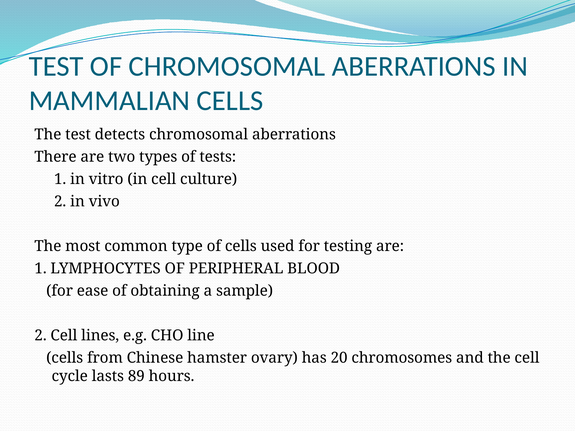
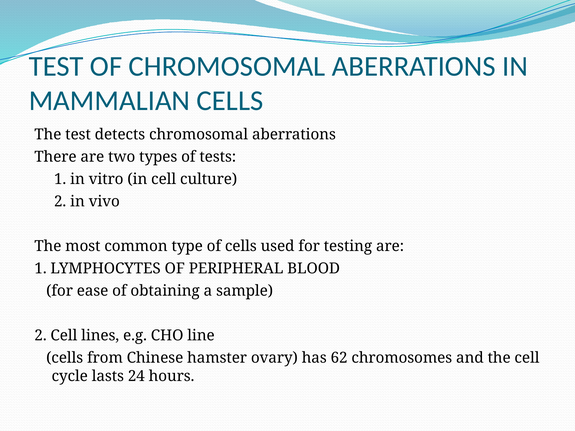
20: 20 -> 62 (339, 358)
89: 89 -> 24 (136, 376)
